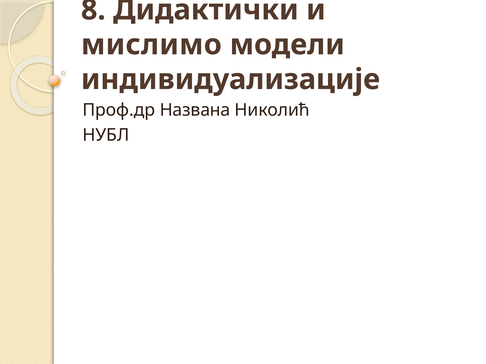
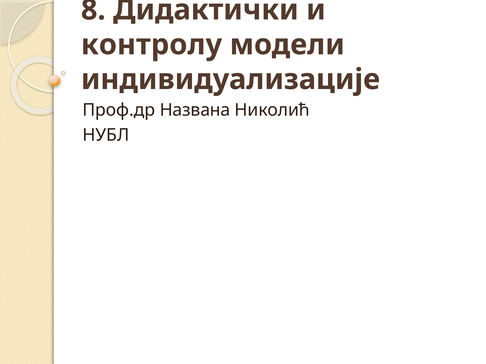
мислимо: мислимо -> контролу (152, 45)
